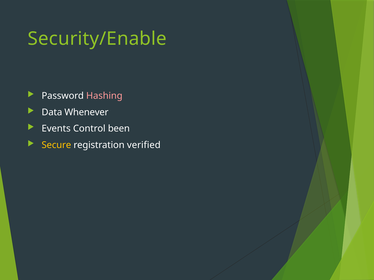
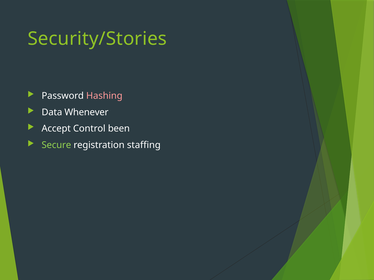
Security/Enable: Security/Enable -> Security/Stories (97, 39)
Events: Events -> Accept (56, 129)
Secure colour: yellow -> light green (56, 145)
verified: verified -> staffing (144, 145)
